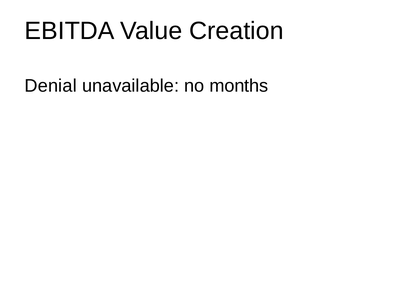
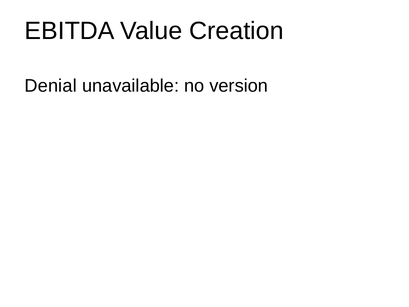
months: months -> version (239, 86)
